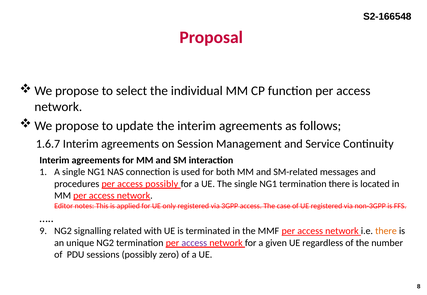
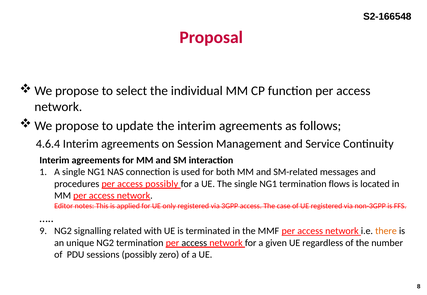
1.6.7: 1.6.7 -> 4.6.4 (48, 144)
termination there: there -> flows (339, 184)
access colour: purple -> black (194, 243)
